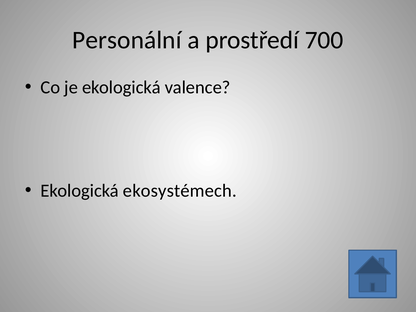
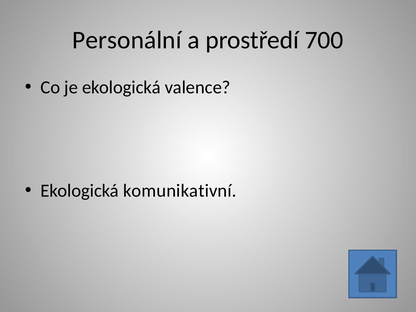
ekosystémech: ekosystémech -> komunikativní (180, 191)
